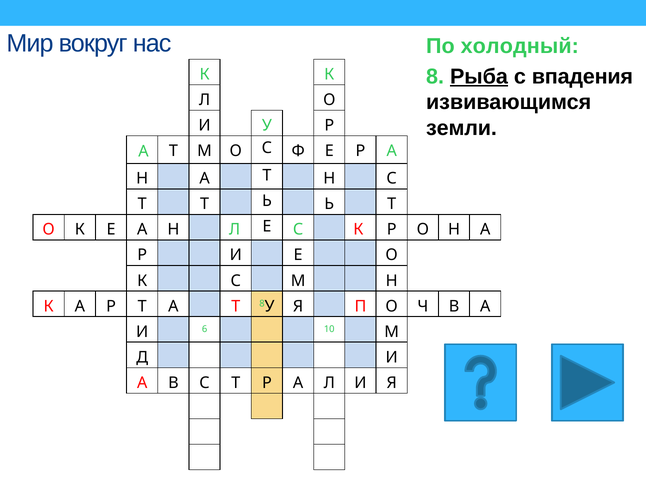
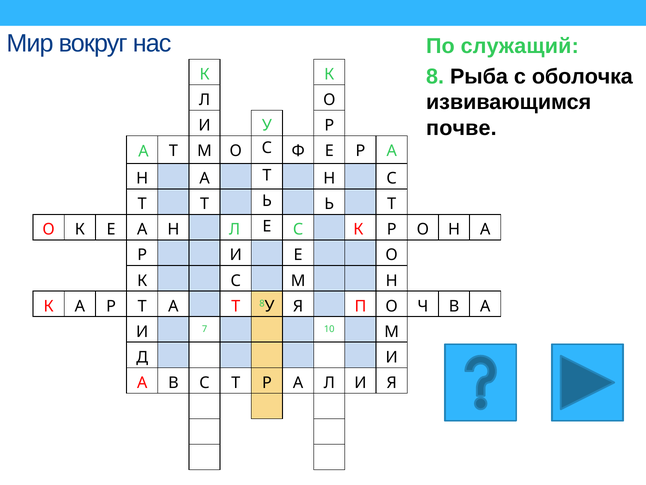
холодный: холодный -> служащий (520, 46)
Рыба underline: present -> none (479, 76)
впадения: впадения -> оболочка (582, 76)
земли: земли -> почве (461, 128)
6: 6 -> 7 (205, 329)
